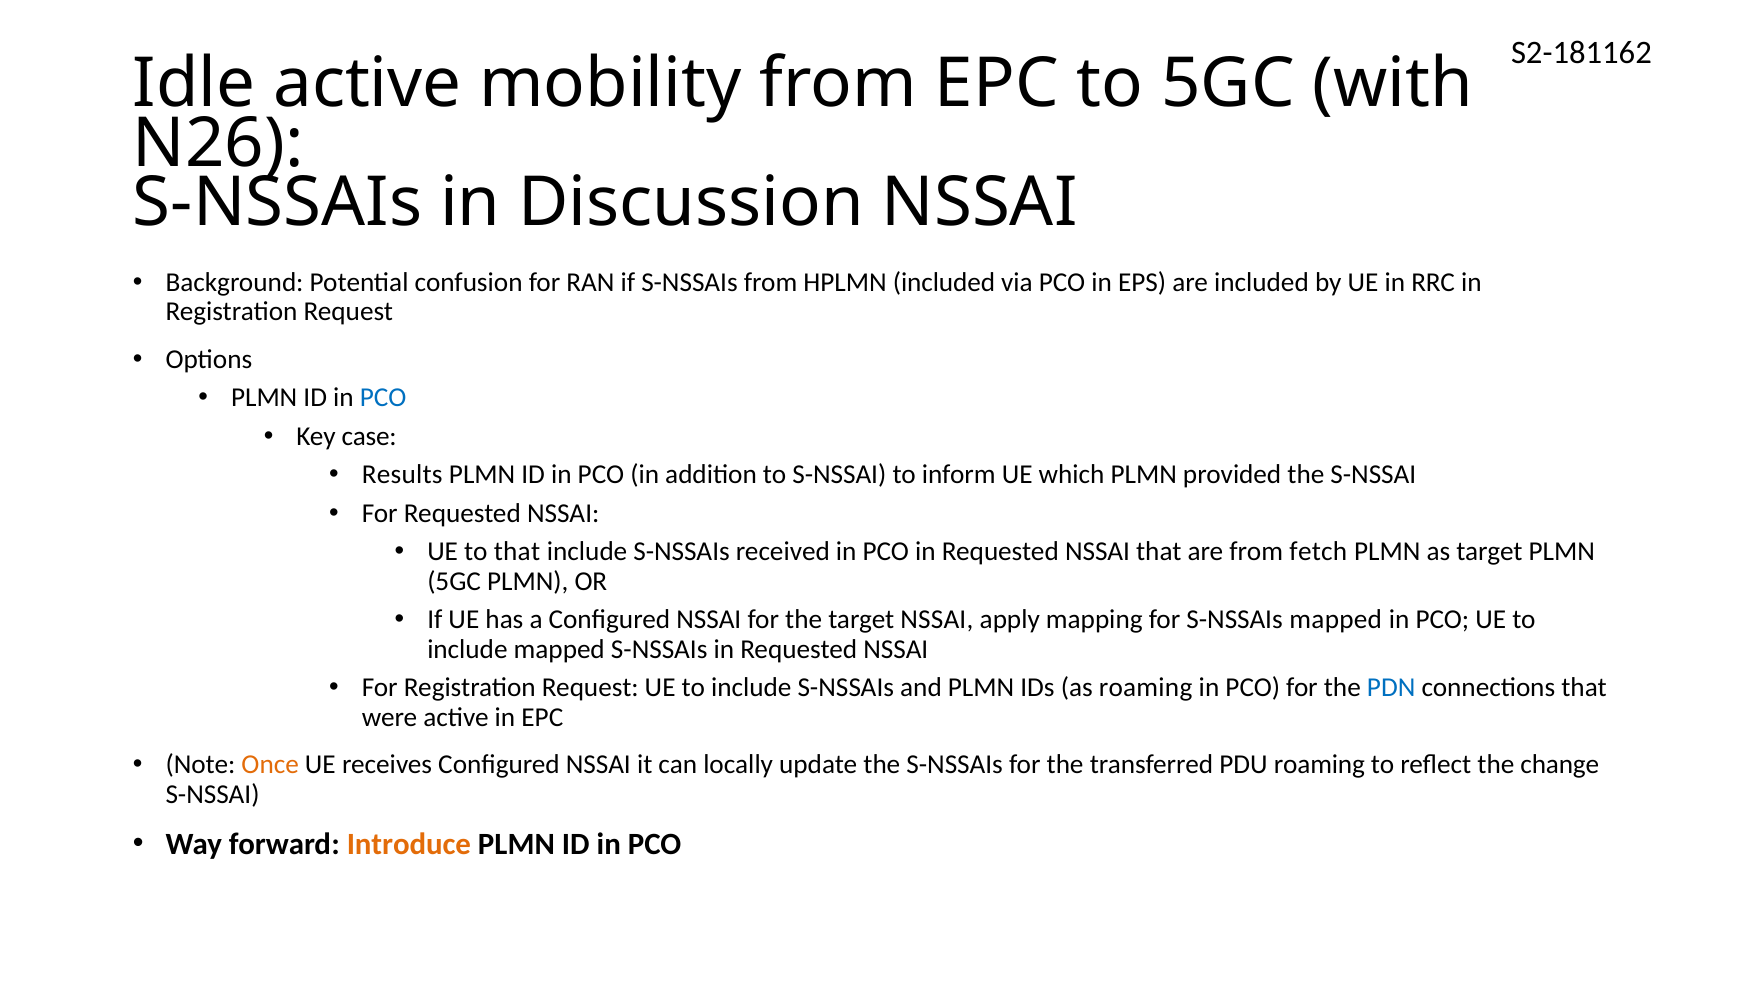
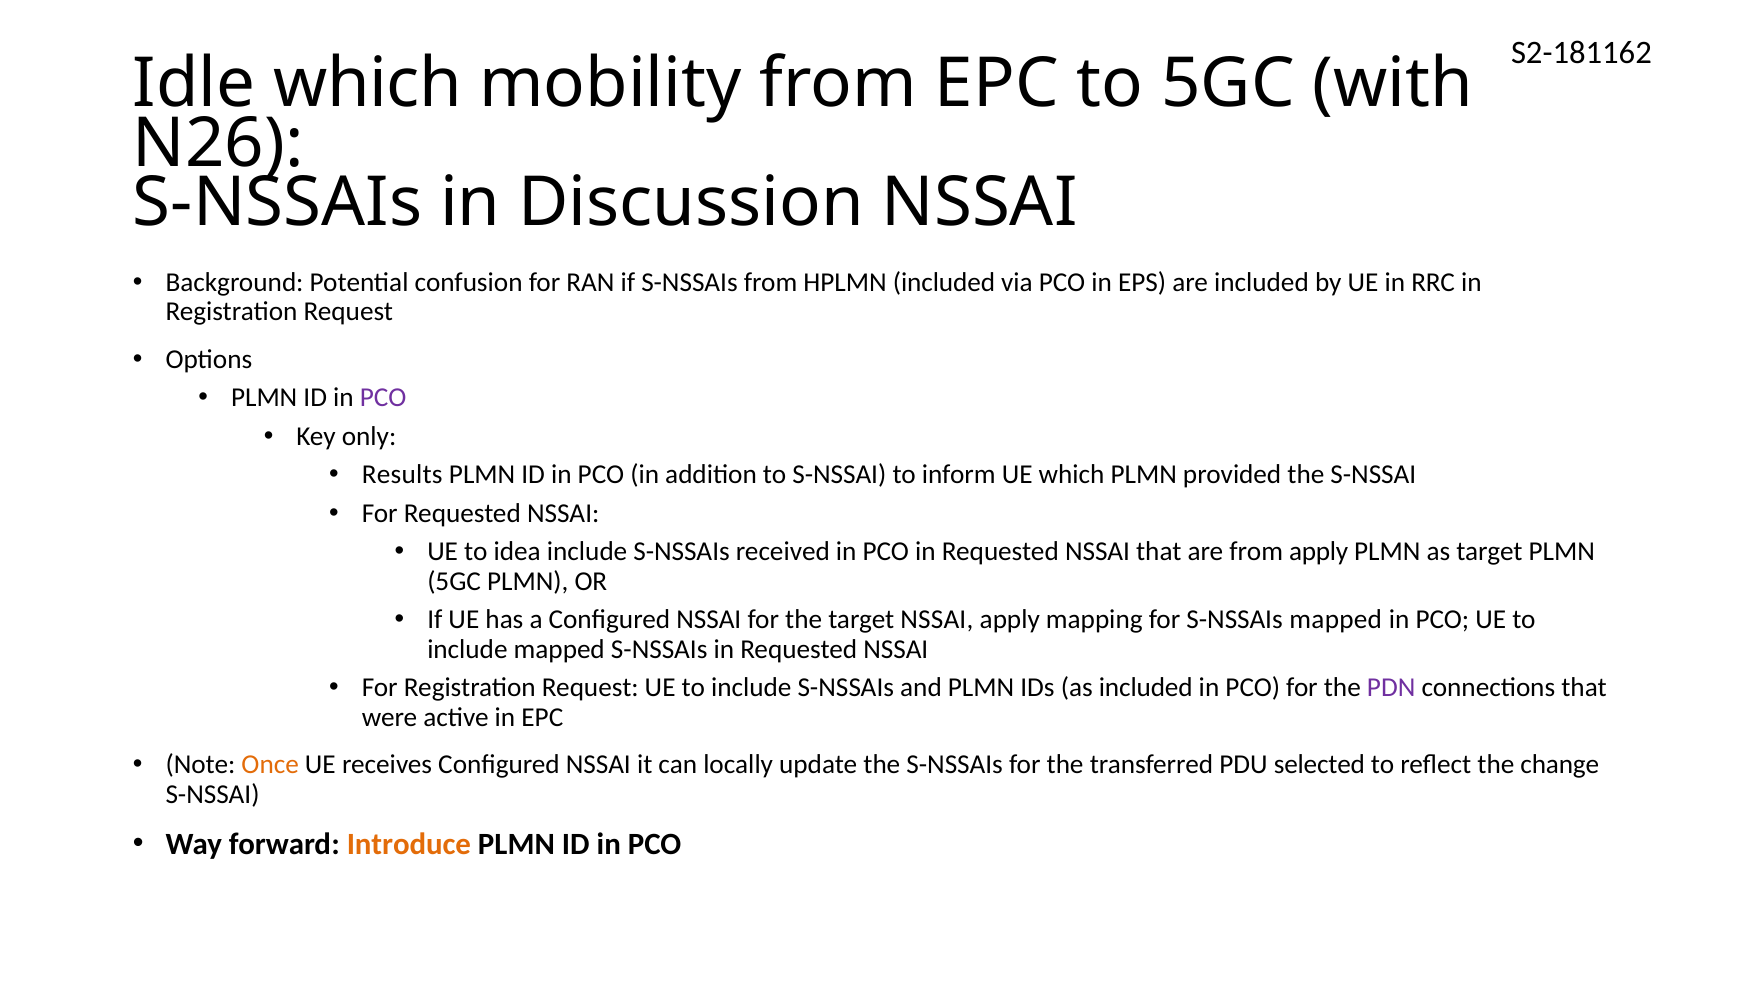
Idle active: active -> which (368, 84)
PCO colour: blue -> purple (383, 398)
case: case -> only (369, 436)
to that: that -> idea (517, 552)
from fetch: fetch -> apply (1319, 552)
as roaming: roaming -> included (1146, 688)
PDN colour: blue -> purple (1391, 688)
PDU roaming: roaming -> selected (1319, 765)
